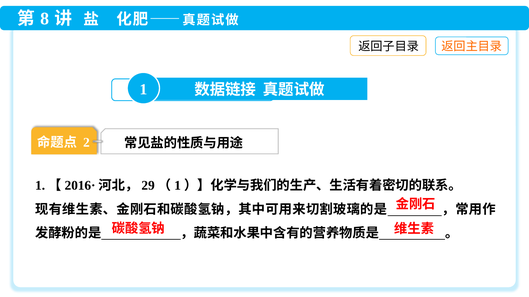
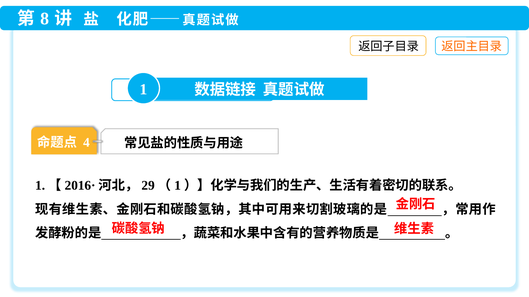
2: 2 -> 4 (86, 143)
